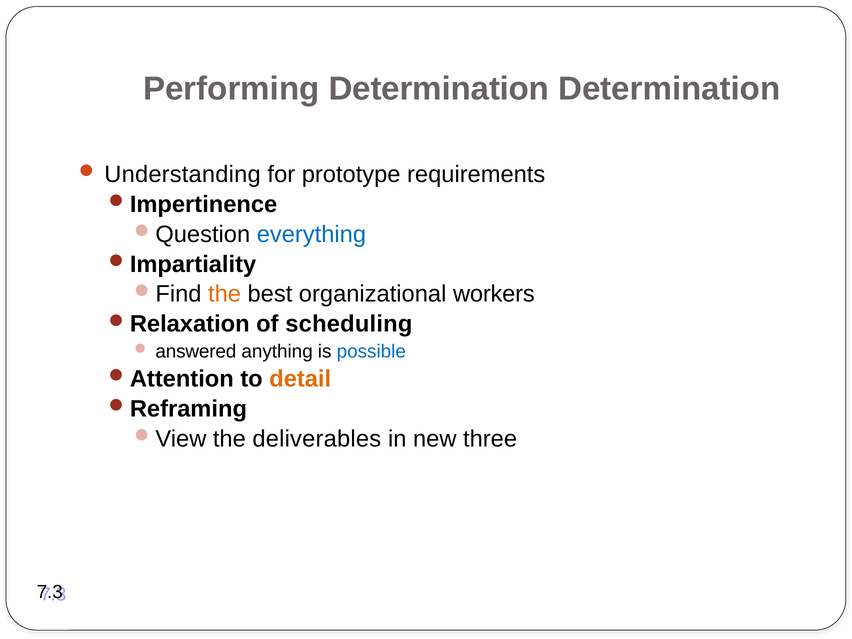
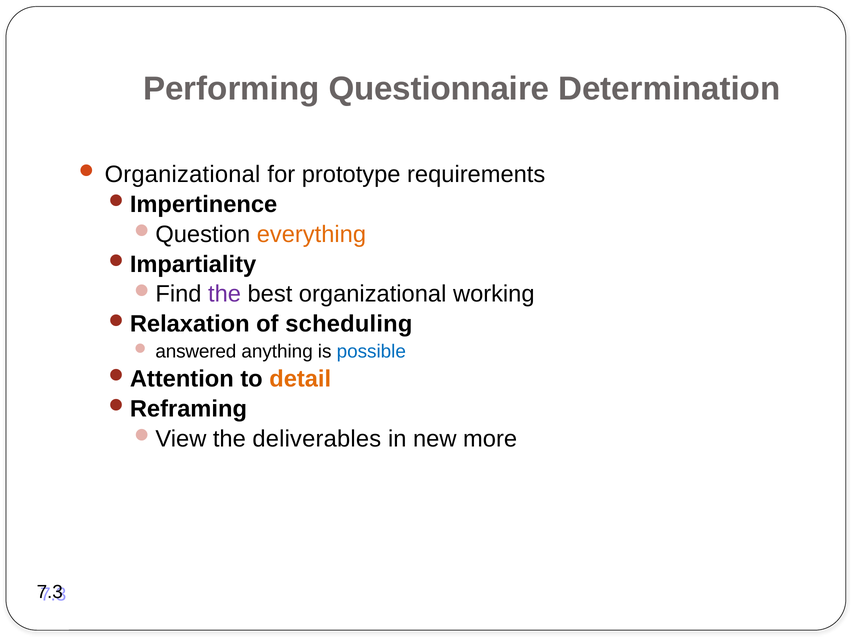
Performing Determination: Determination -> Questionnaire (439, 89)
Understanding: Understanding -> Organizational (183, 174)
everything colour: blue -> orange (311, 234)
the colour: orange -> purple (225, 294)
workers: workers -> working (494, 294)
three: three -> more (490, 439)
